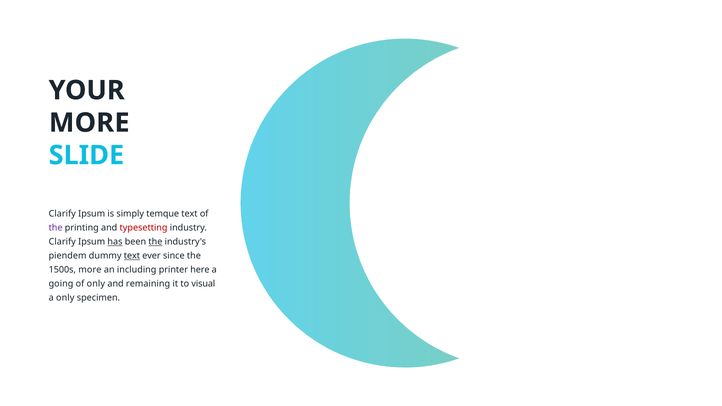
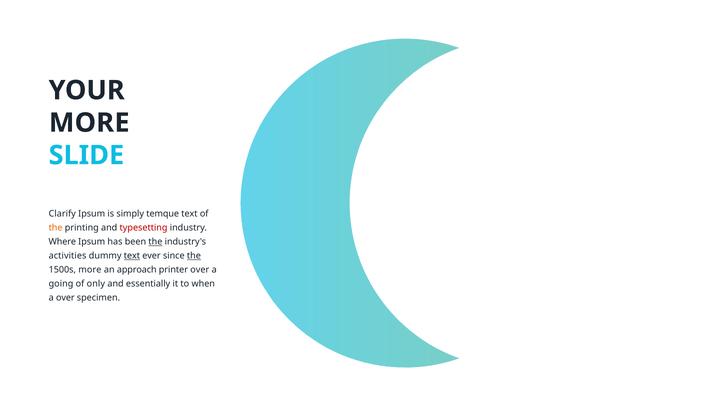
the colour: purple -> orange (56, 228)
Clarify: Clarify -> Where (62, 242)
has underline: present -> none (115, 242)
piendem: piendem -> activities (68, 256)
the underline: none -> present (194, 256)
including: including -> approach (137, 270)
printer here: here -> over (200, 270)
remaining: remaining -> essentially (148, 284)
visual: visual -> when (203, 284)
a only: only -> over (65, 298)
